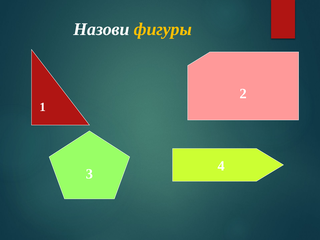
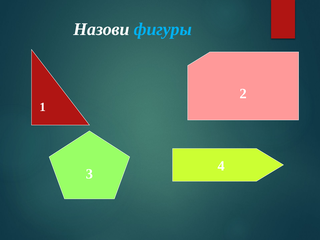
фигуры colour: yellow -> light blue (163, 29)
